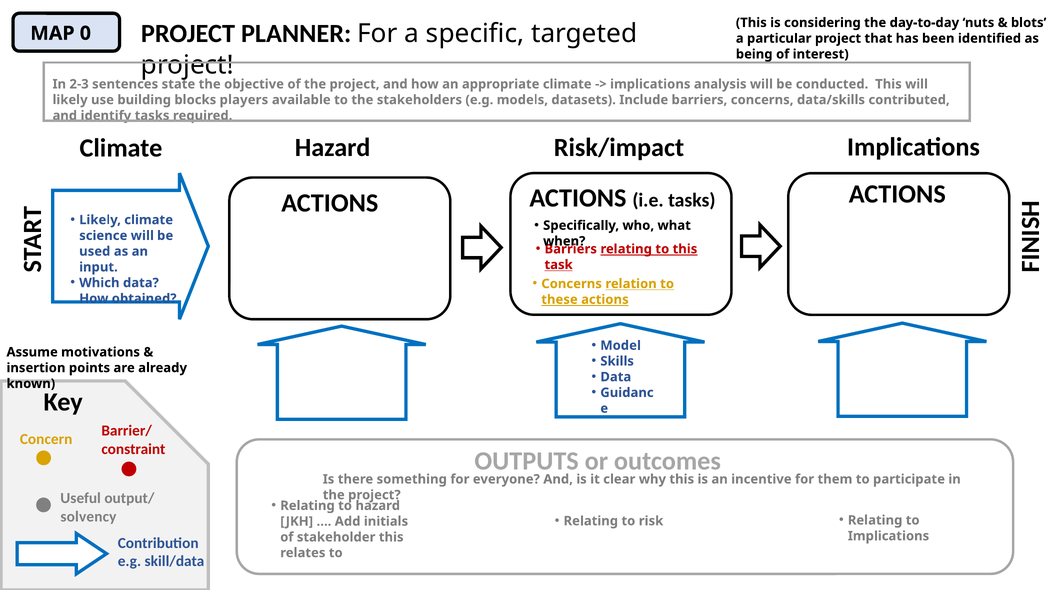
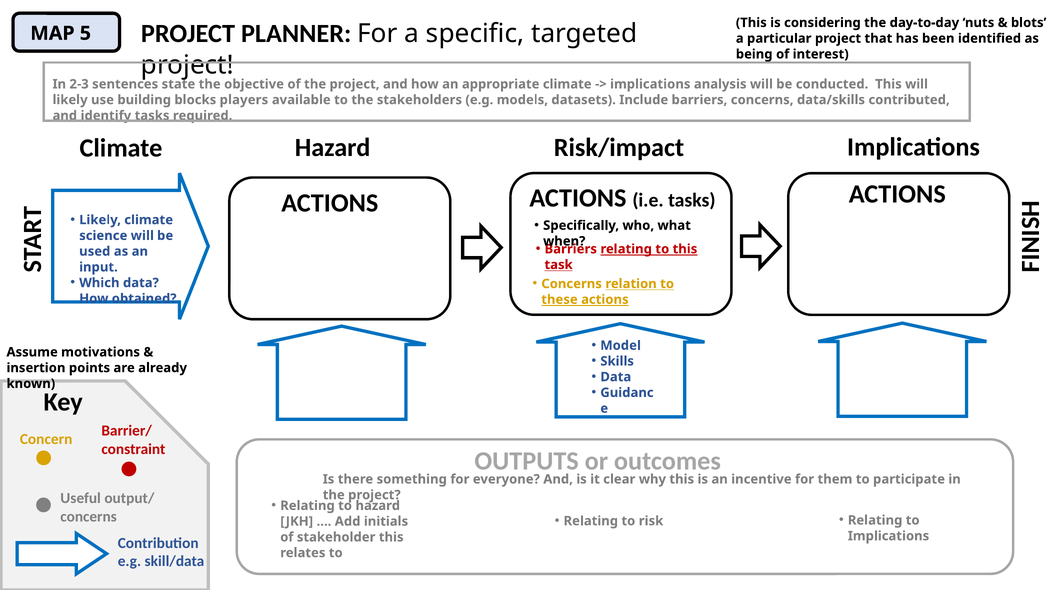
0: 0 -> 5 (85, 33)
solvency: solvency -> concerns (89, 517)
